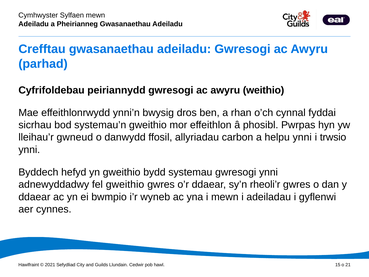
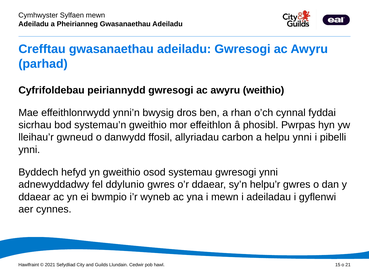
trwsio: trwsio -> pibelli (333, 137)
bydd: bydd -> osod (154, 172)
fel gweithio: gweithio -> ddylunio (125, 184)
rheoli’r: rheoli’r -> helpu’r (265, 184)
